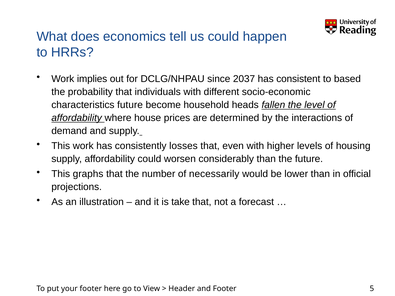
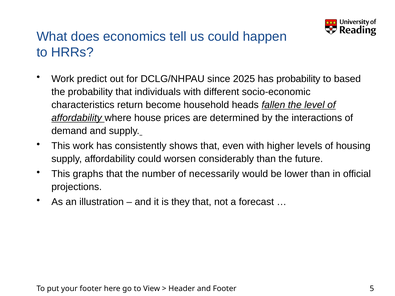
implies: implies -> predict (92, 79)
2037: 2037 -> 2025 (244, 79)
has consistent: consistent -> probability (298, 79)
characteristics future: future -> return (130, 105)
losses: losses -> shows (183, 146)
take: take -> they (181, 202)
